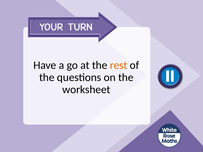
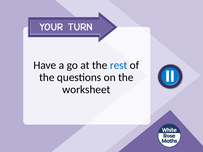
rest colour: orange -> blue (119, 65)
